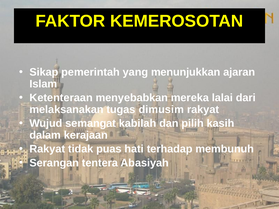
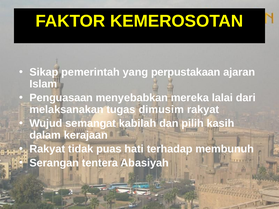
menunjukkan: menunjukkan -> perpustakaan (186, 72)
Ketenteraan: Ketenteraan -> Penguasaan (61, 98)
